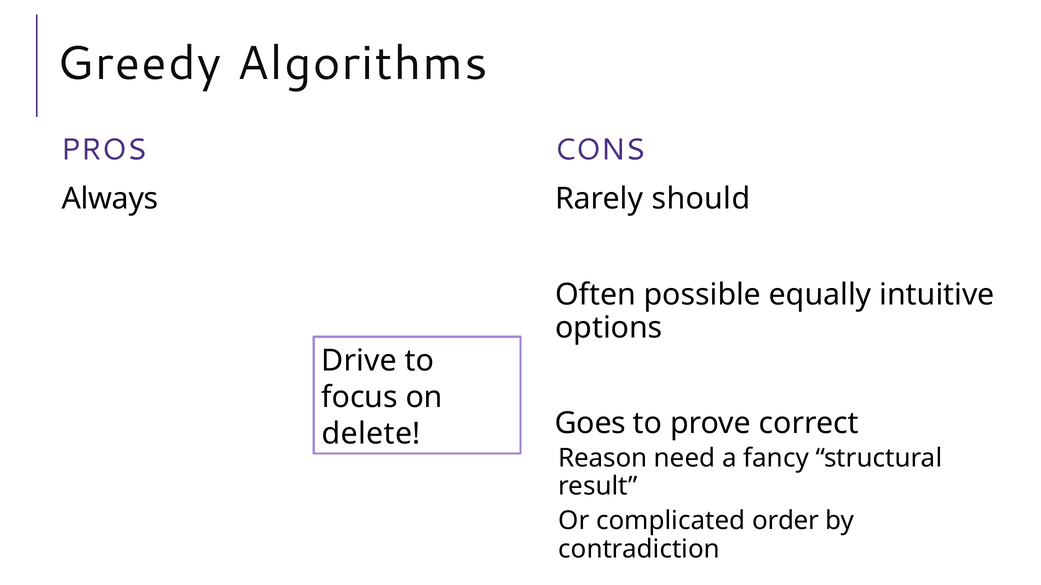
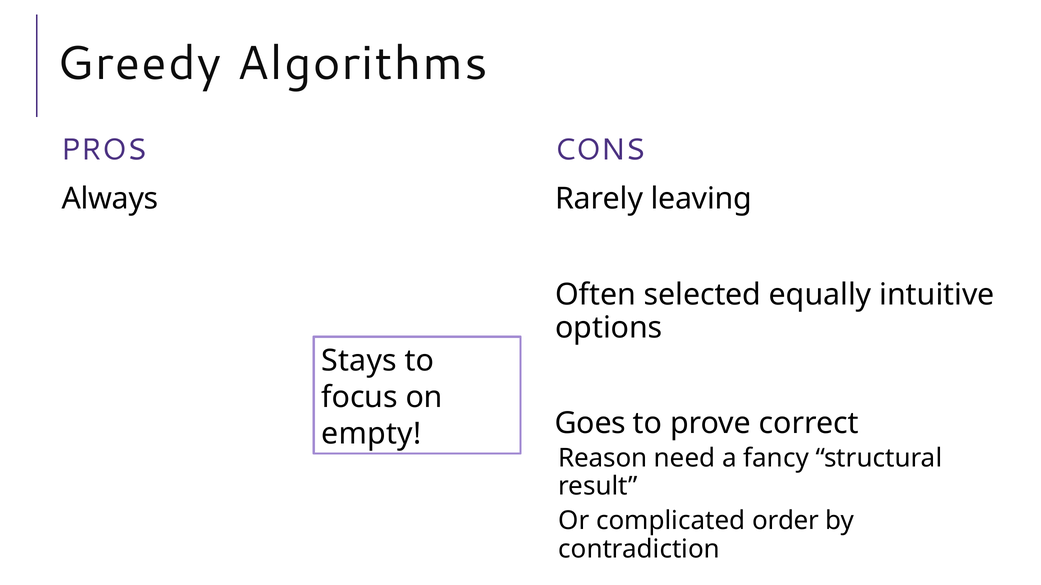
should: should -> leaving (701, 199)
possible: possible -> selected (702, 295)
Drive: Drive -> Stays (359, 361)
delete: delete -> empty (371, 434)
